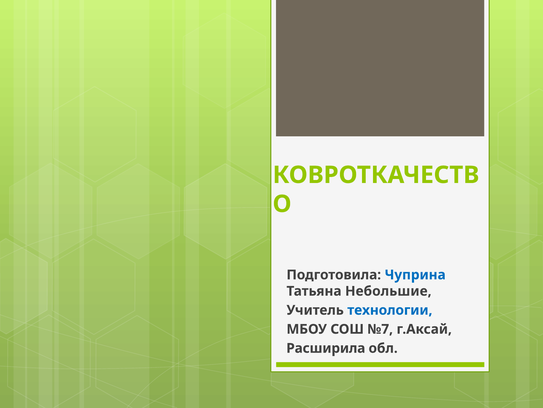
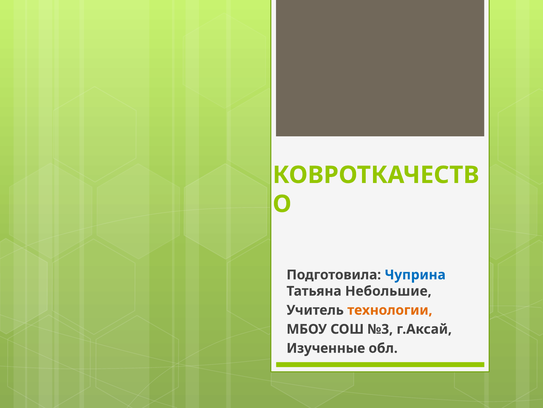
технологии colour: blue -> orange (390, 310)
№7: №7 -> №3 (380, 329)
Расширила: Расширила -> Изученные (326, 348)
